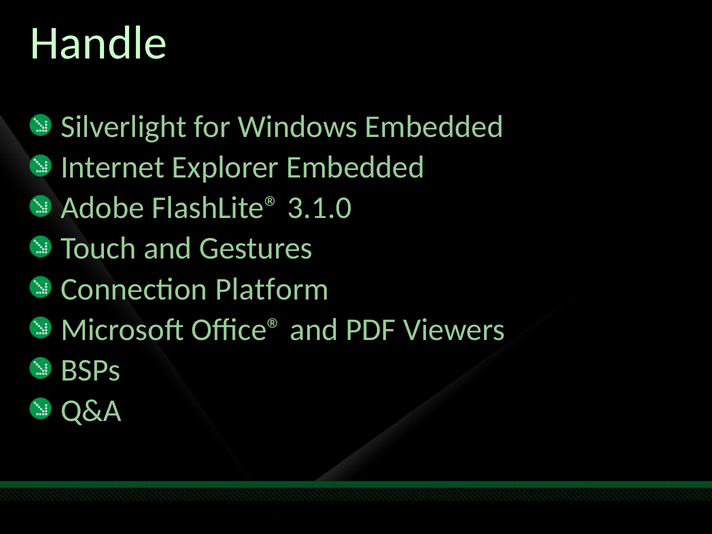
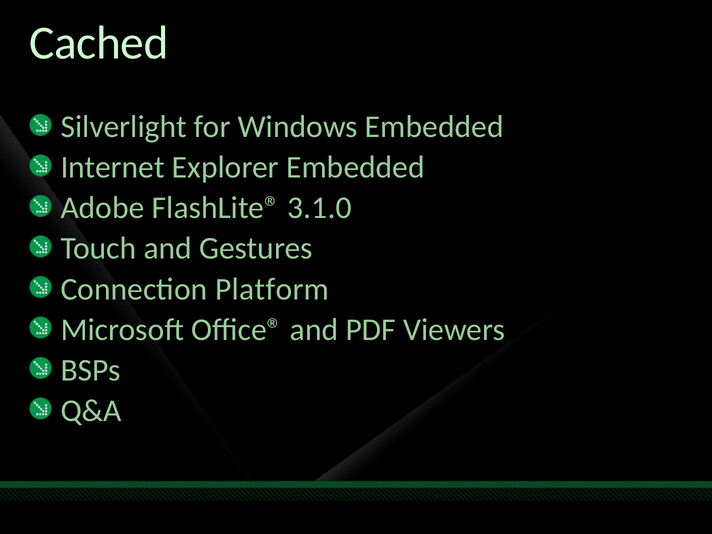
Handle: Handle -> Cached (99, 43)
